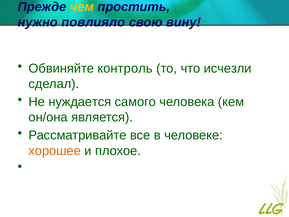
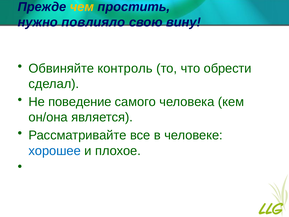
исчезли: исчезли -> обрести (228, 68)
нуждается: нуждается -> поведение (80, 102)
хорошее colour: orange -> blue (55, 151)
